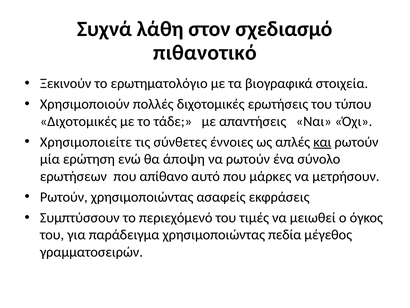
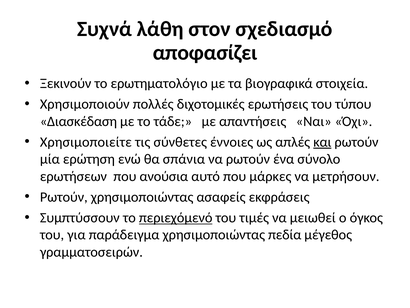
πιθανοτικό: πιθανοτικό -> αποφασίζει (205, 52)
Διχοτομικές: Διχοτομικές -> Διασκέδαση (78, 121)
άποψη: άποψη -> σπάνια (184, 159)
απίθανο: απίθανο -> ανούσια (164, 176)
περιεχόμενό underline: none -> present (176, 217)
